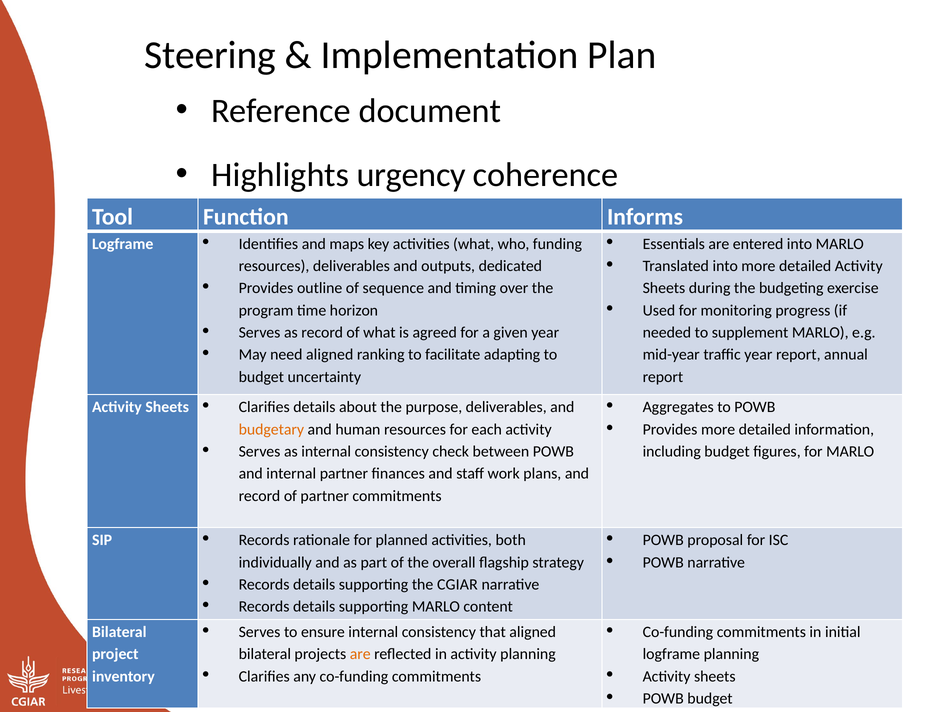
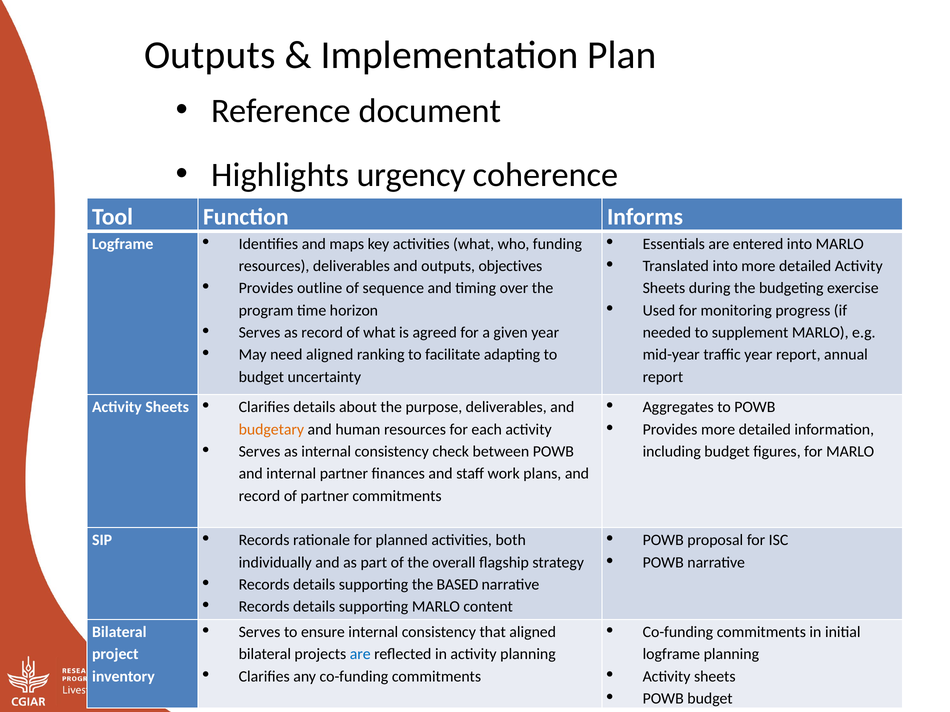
Steering: Steering -> Outputs (210, 55)
dedicated: dedicated -> objectives (510, 266)
CGIAR: CGIAR -> BASED (458, 585)
are colour: orange -> blue (360, 655)
